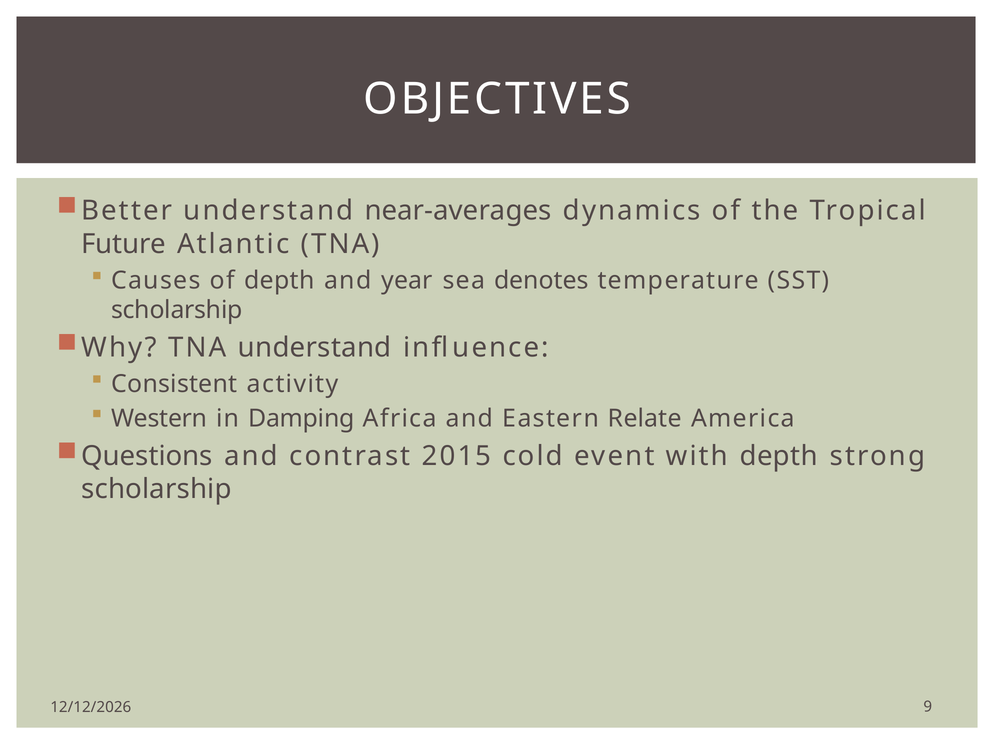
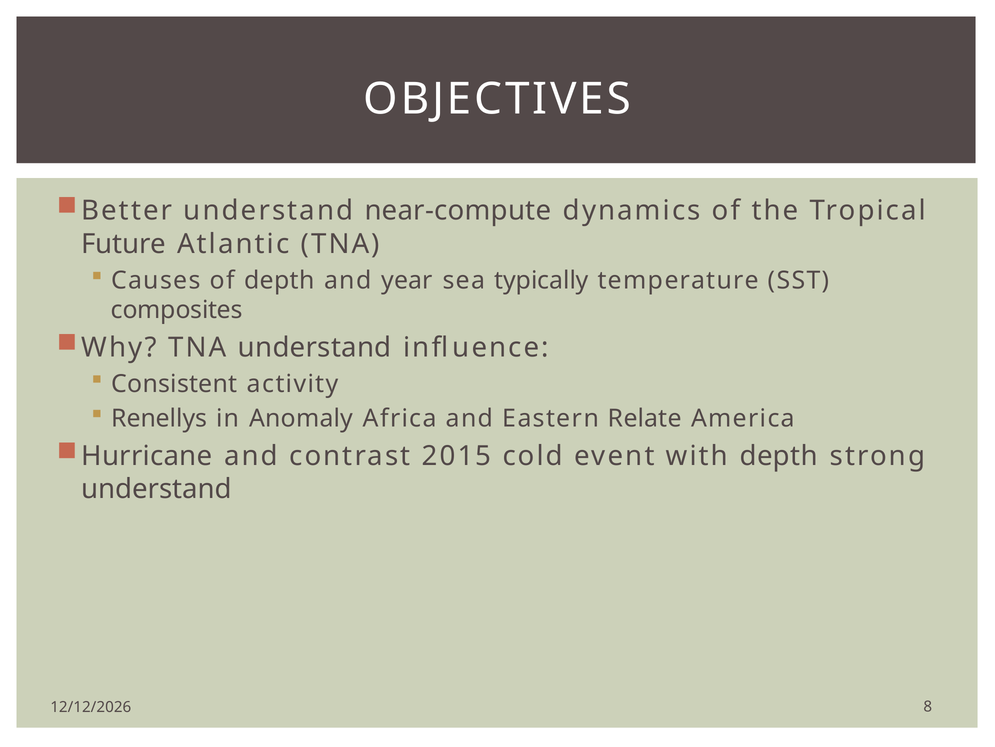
near-averages: near-averages -> near-compute (458, 211)
denotes: denotes -> typically (541, 280)
scholarship: scholarship -> composites (177, 310)
Western: Western -> Renellys (159, 418)
Damping: Damping -> Anomaly (301, 418)
Questions: Questions -> Hurricane (147, 456)
scholarship: scholarship -> understand (157, 489)
9: 9 -> 8 (928, 706)
